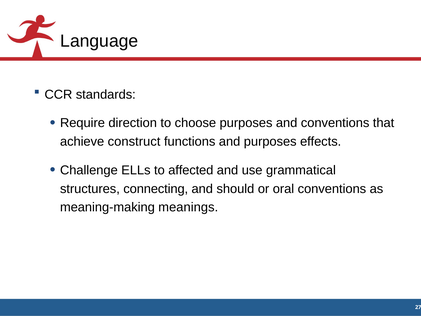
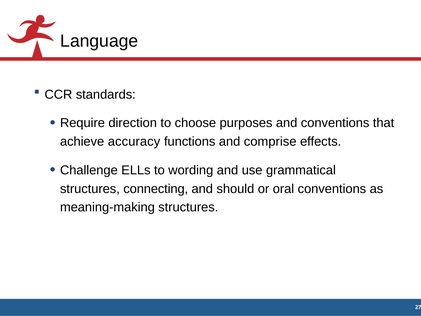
construct: construct -> accuracy (134, 141)
and purposes: purposes -> comprise (270, 141)
affected: affected -> wording (191, 170)
meaning-making meanings: meanings -> structures (188, 207)
